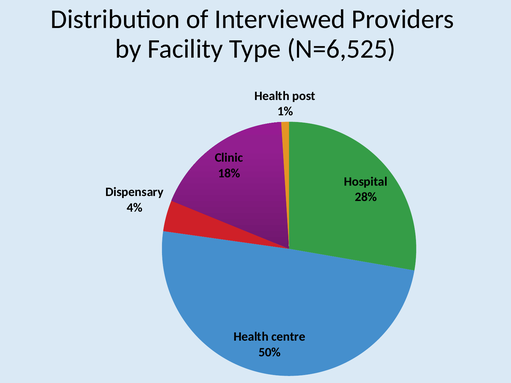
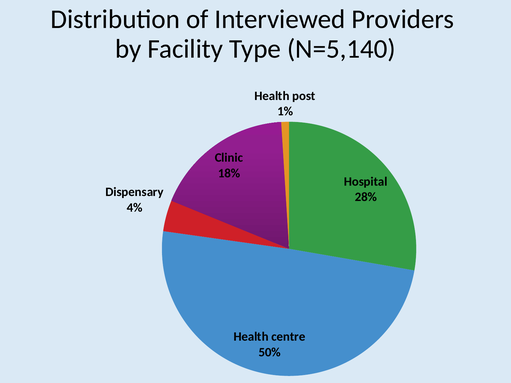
N=6,525: N=6,525 -> N=5,140 (341, 49)
